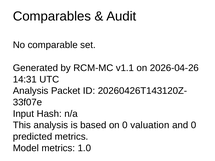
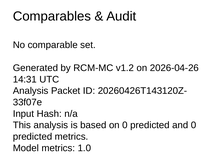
v1.1: v1.1 -> v1.2 (125, 68)
on 0 valuation: valuation -> predicted (150, 125)
